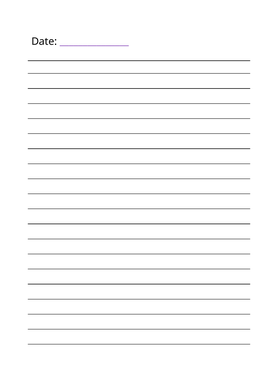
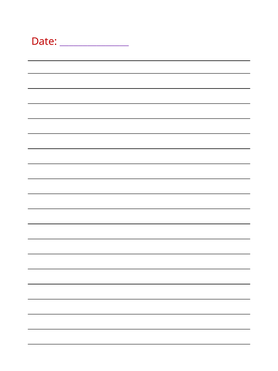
Date colour: black -> red (44, 41)
